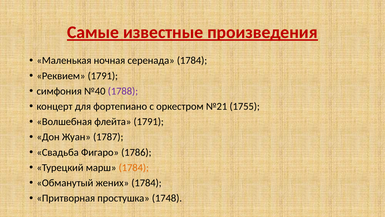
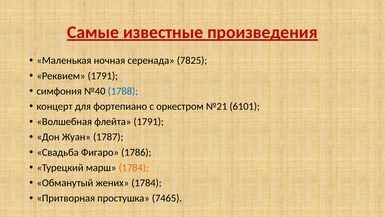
серенада 1784: 1784 -> 7825 (192, 60)
1788 colour: purple -> blue (123, 91)
1755: 1755 -> 6101 (245, 106)
1748: 1748 -> 7465 (167, 198)
